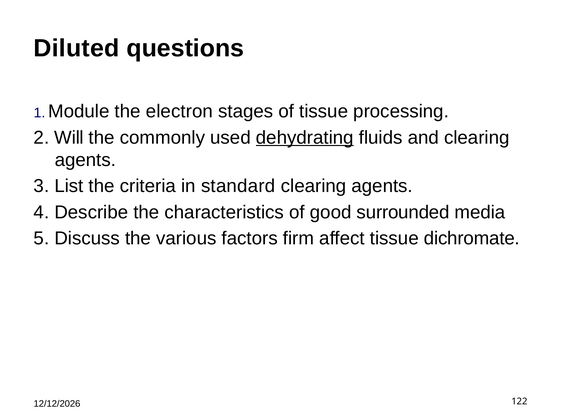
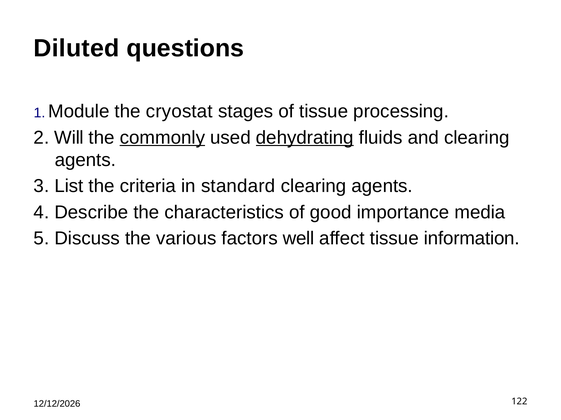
electron: electron -> cryostat (179, 112)
commonly underline: none -> present (162, 138)
surrounded: surrounded -> importance (403, 213)
firm: firm -> well (299, 239)
dichromate: dichromate -> information (472, 239)
